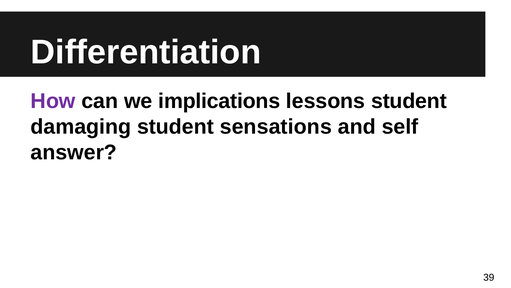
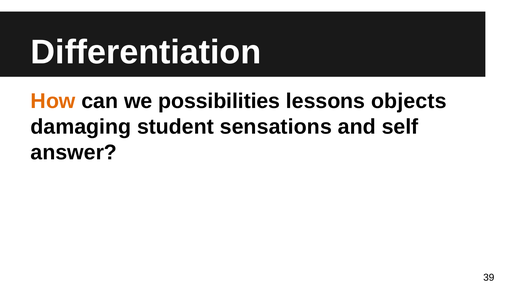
How colour: purple -> orange (53, 101)
implications: implications -> possibilities (219, 101)
lessons student: student -> objects (409, 101)
